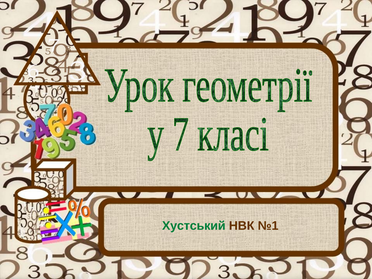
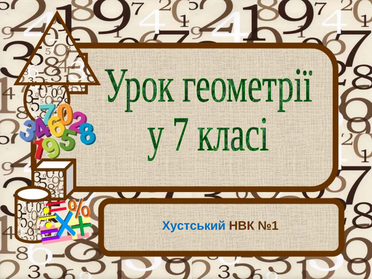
Хустський colour: green -> blue (194, 226)
